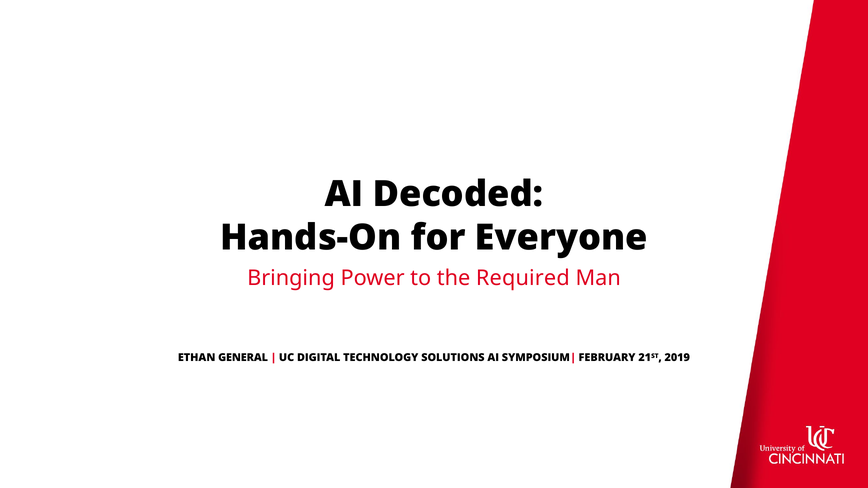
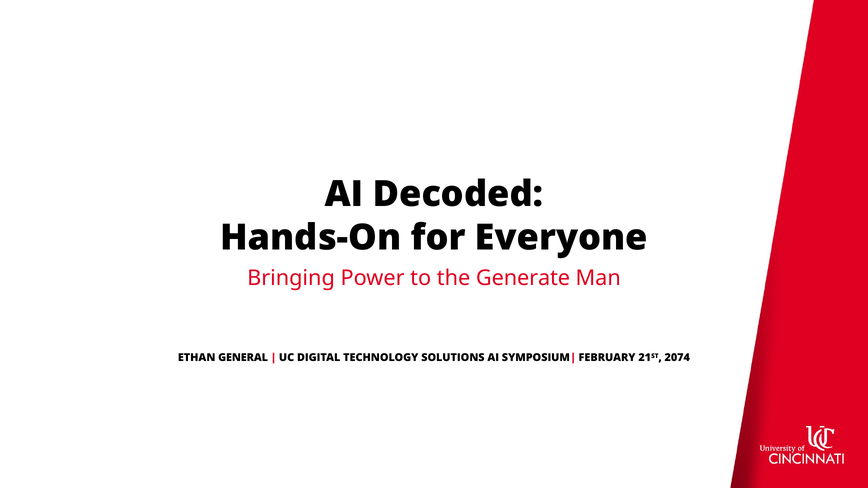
Required: Required -> Generate (523, 278)
2019: 2019 -> 2074 (677, 358)
